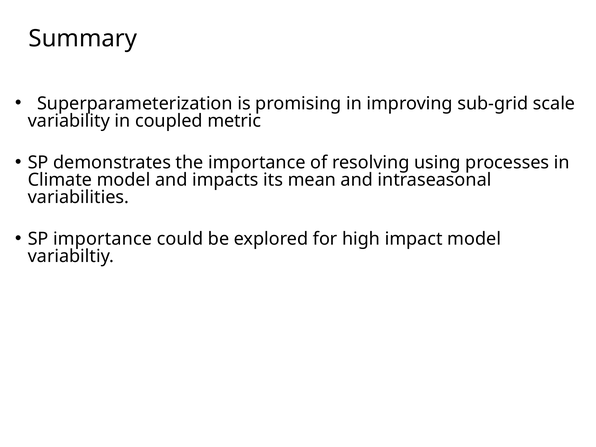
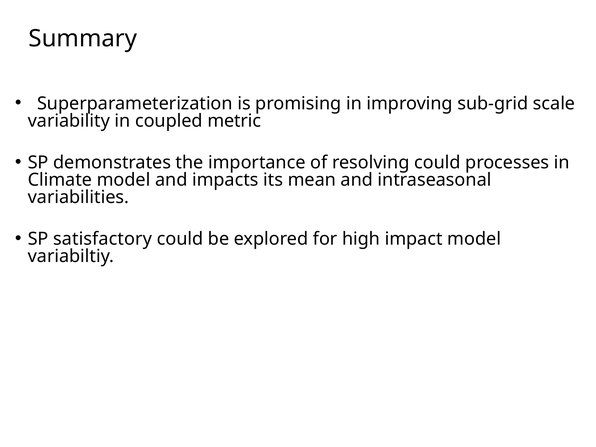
resolving using: using -> could (437, 162)
SP importance: importance -> satisfactory (103, 239)
